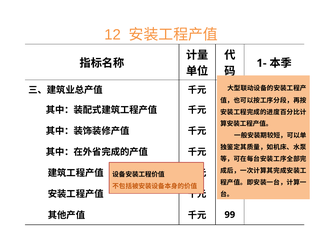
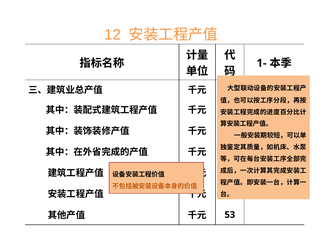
99: 99 -> 53 (230, 214)
